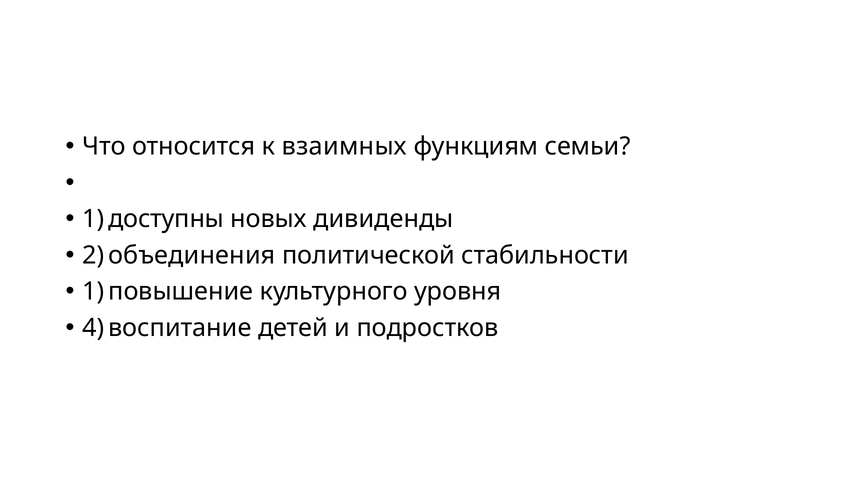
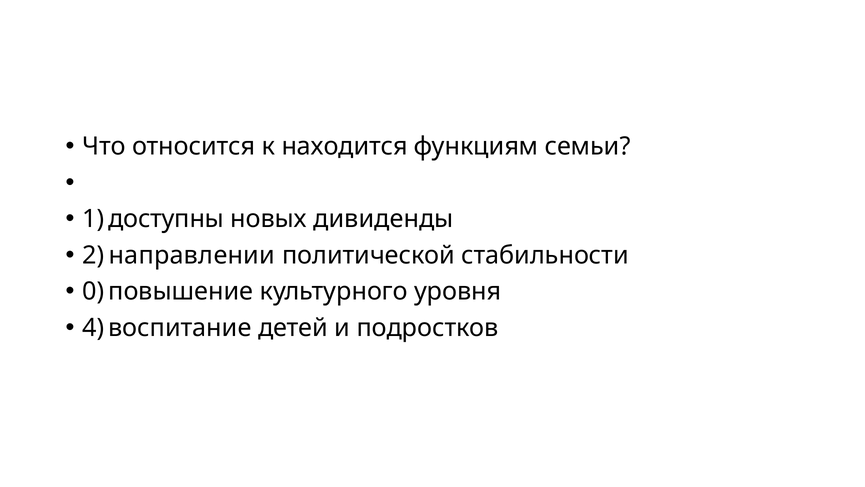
взаимных: взаимных -> находится (345, 146)
объединения: объединения -> направлении (192, 255)
1: 1 -> 0 (93, 291)
